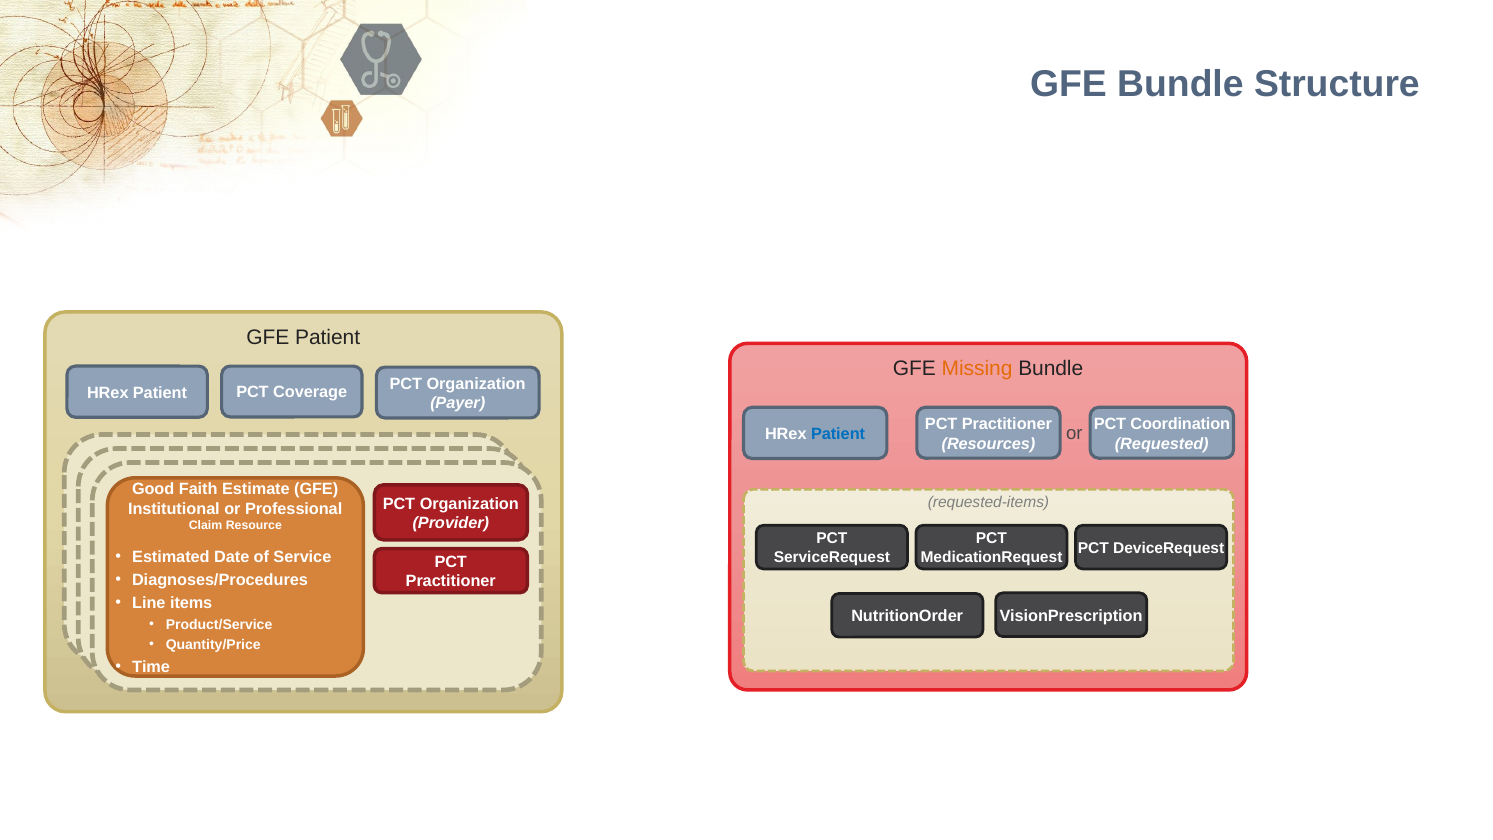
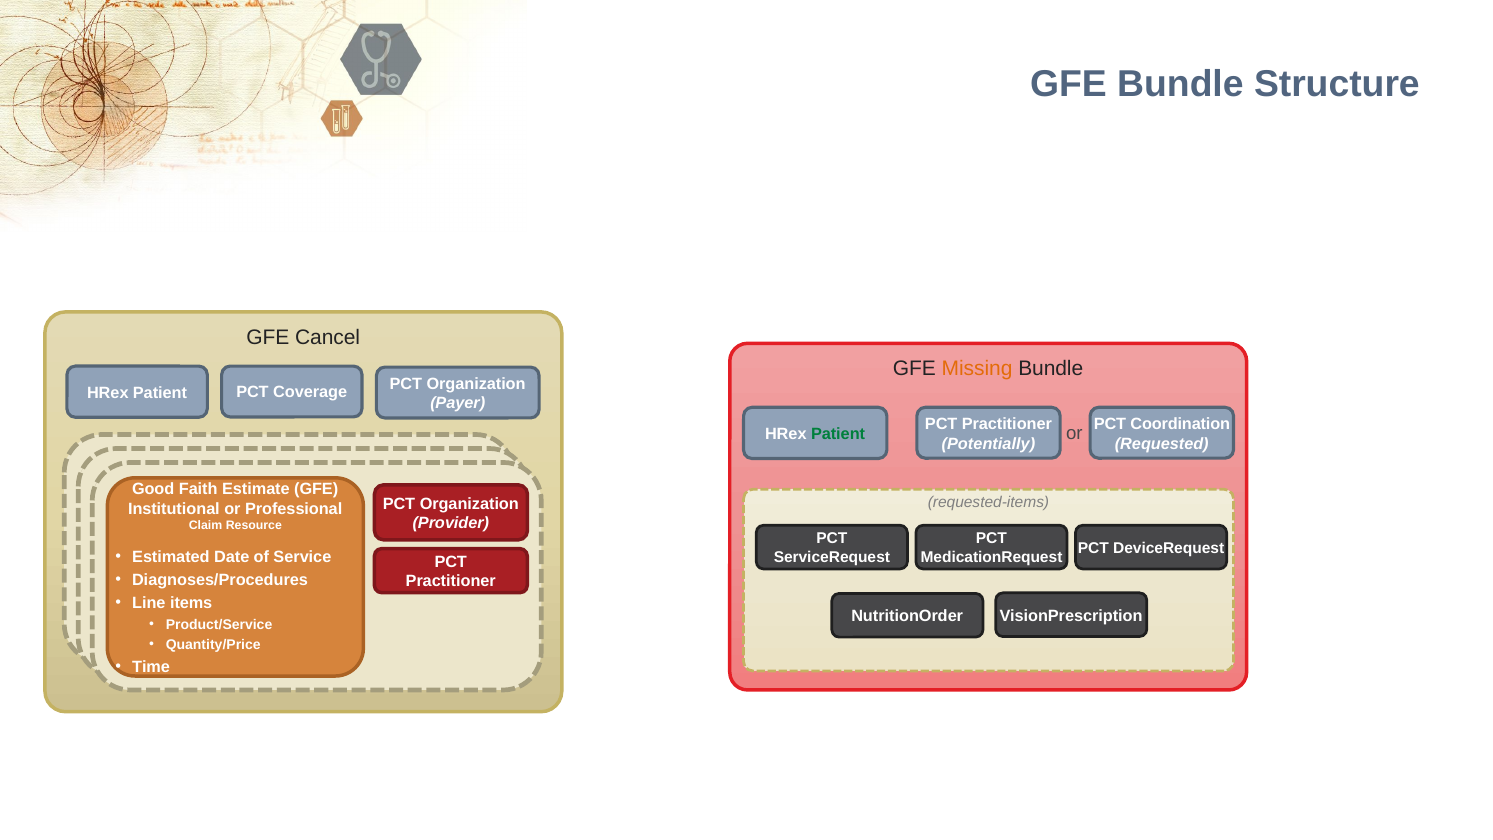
GFE Patient: Patient -> Cancel (328, 337)
Patient colour: blue -> green (838, 434)
Resources: Resources -> Potentially (988, 444)
